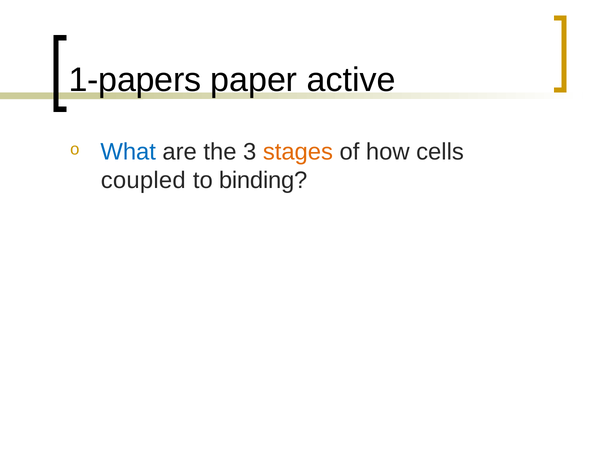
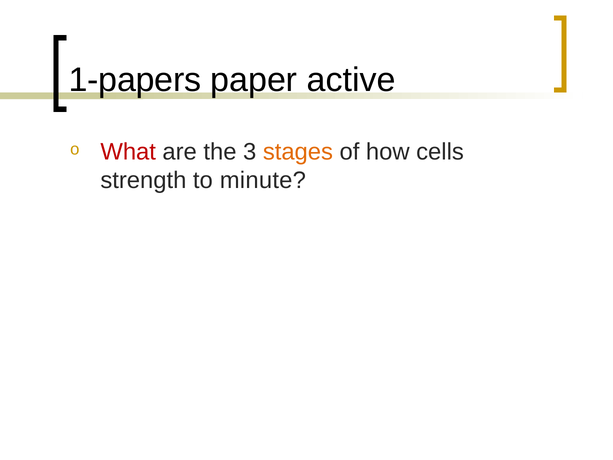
What colour: blue -> red (128, 152)
coupled: coupled -> strength (143, 180)
binding: binding -> minute (263, 180)
